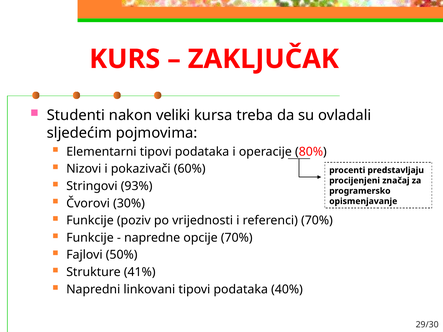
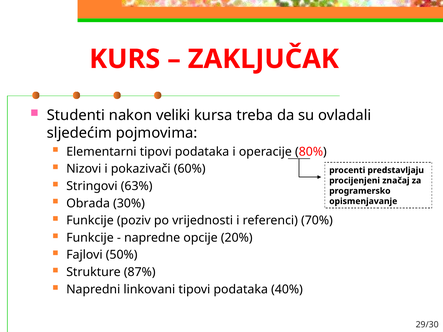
93%: 93% -> 63% (137, 186)
Čvorovi: Čvorovi -> Obrada (88, 203)
opcije 70%: 70% -> 20% (237, 238)
41%: 41% -> 87% (140, 272)
